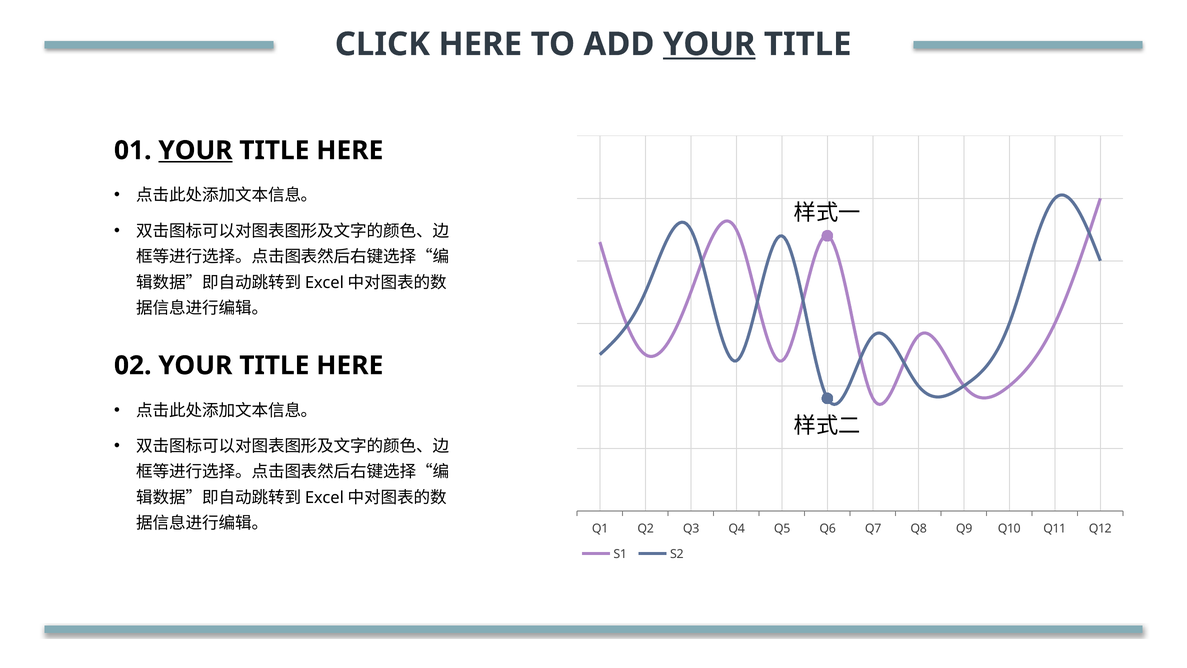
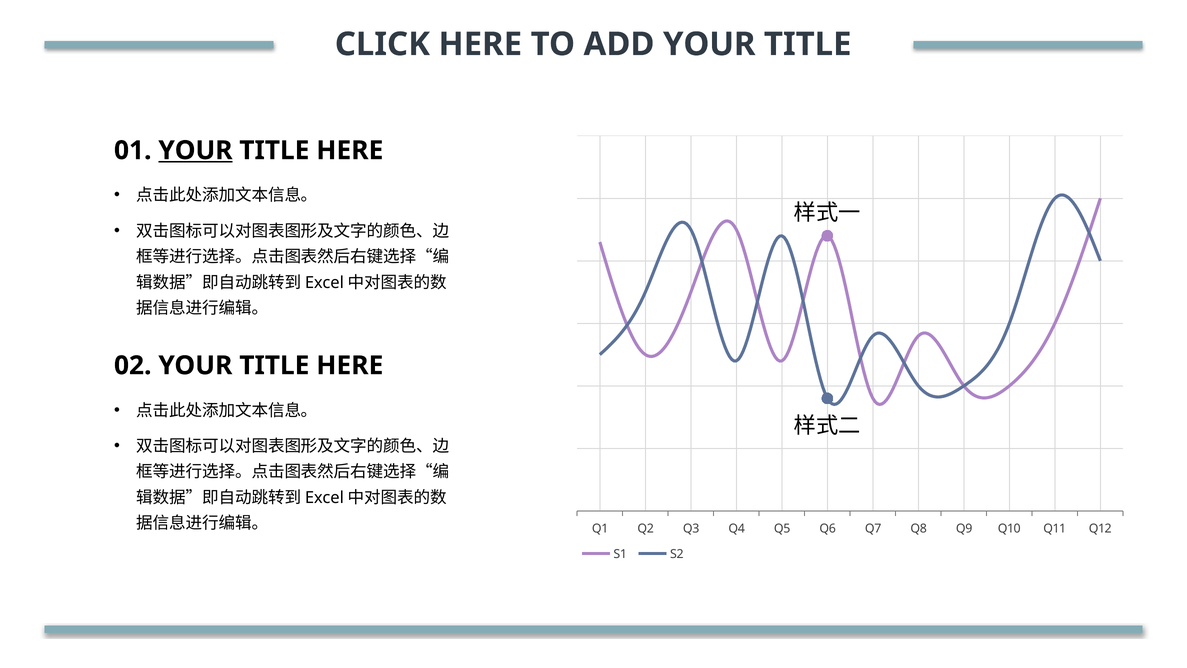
YOUR underline: present -> none (709, 44)
